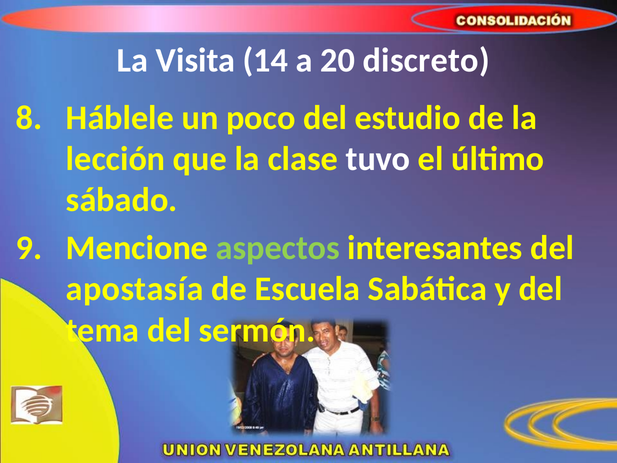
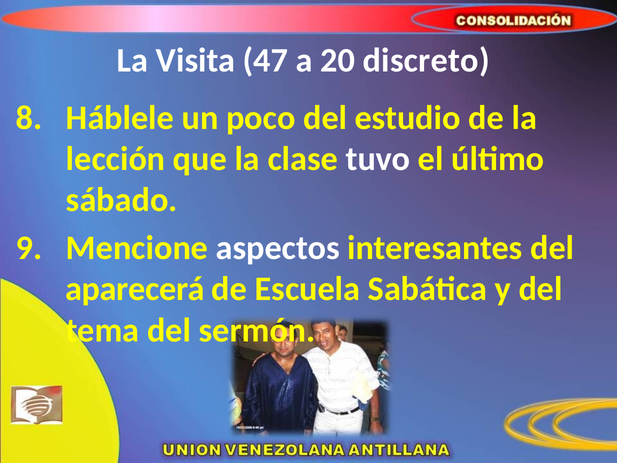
14: 14 -> 47 (265, 60)
aspectos colour: light green -> white (278, 248)
apostasía: apostasía -> aparecerá (135, 289)
